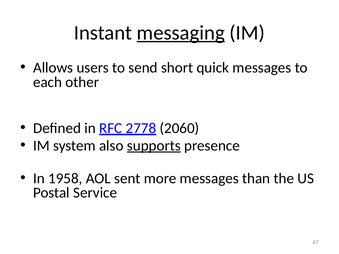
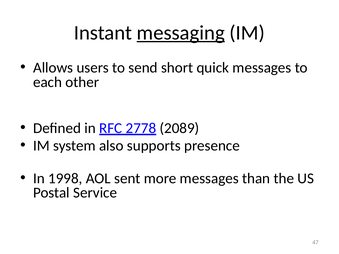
2060: 2060 -> 2089 (179, 128)
supports underline: present -> none (154, 146)
1958: 1958 -> 1998 (65, 178)
